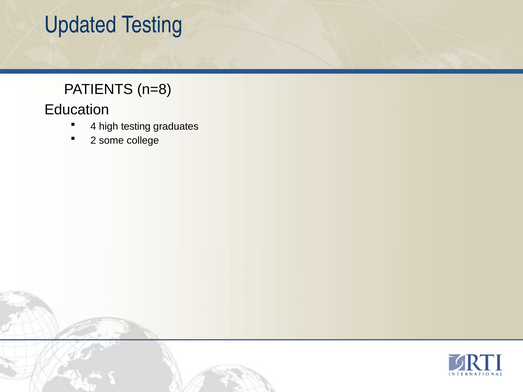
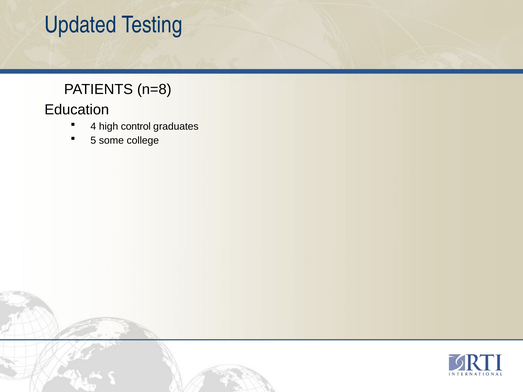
high testing: testing -> control (136, 126)
2: 2 -> 5 (93, 141)
